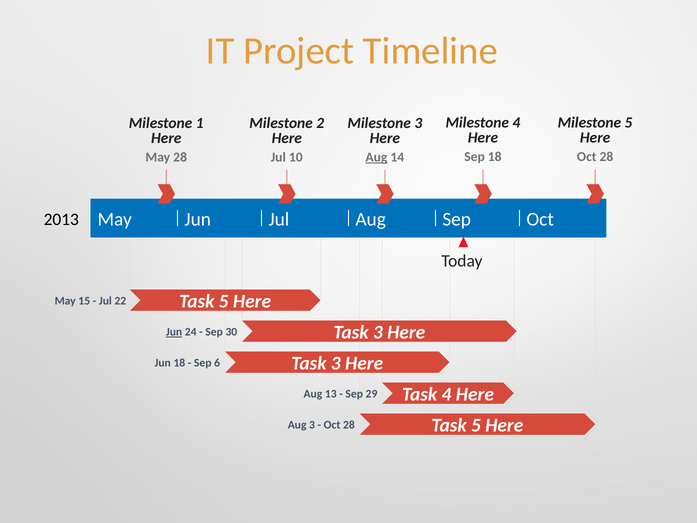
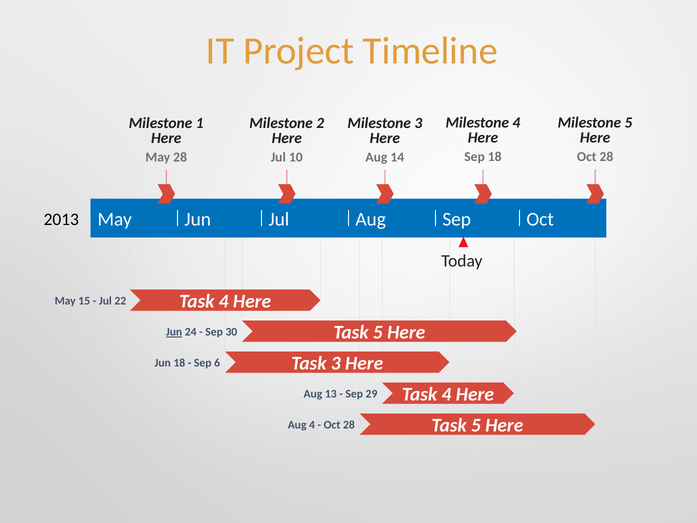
Aug underline: present -> none (376, 157)
22 Task 5: 5 -> 4 (224, 301)
30 Task 3: 3 -> 5 (378, 332)
Aug 3: 3 -> 4 (312, 425)
